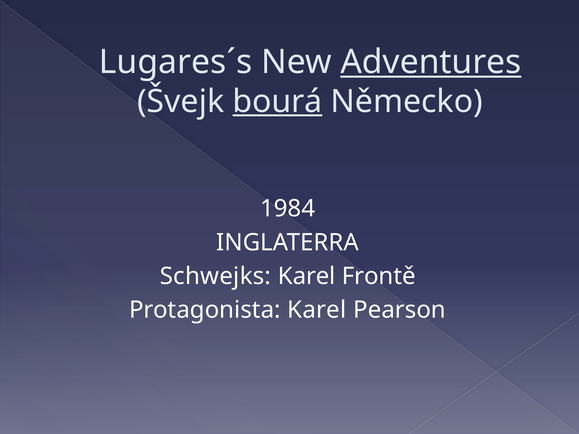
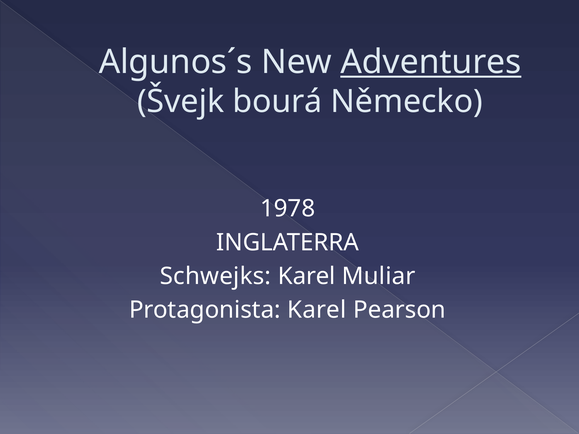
Lugares´s: Lugares´s -> Algunos´s (176, 62)
bourá underline: present -> none (277, 102)
1984: 1984 -> 1978 (288, 209)
Frontě: Frontě -> Muliar (379, 276)
